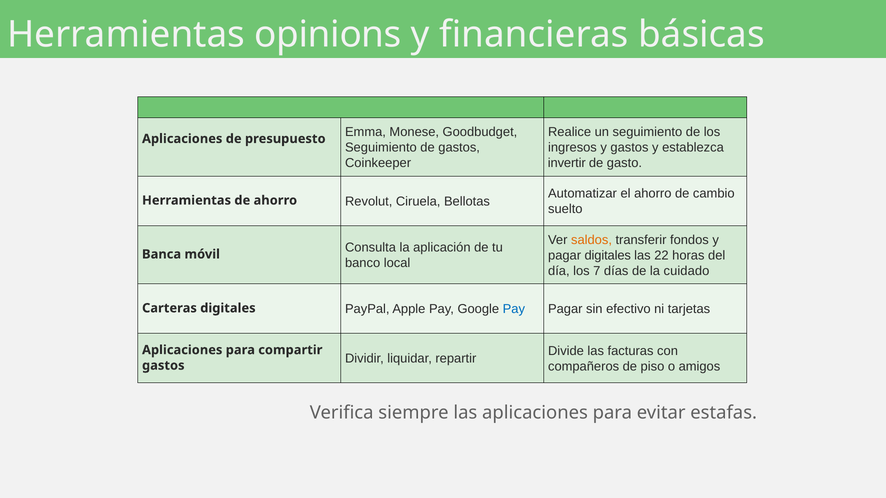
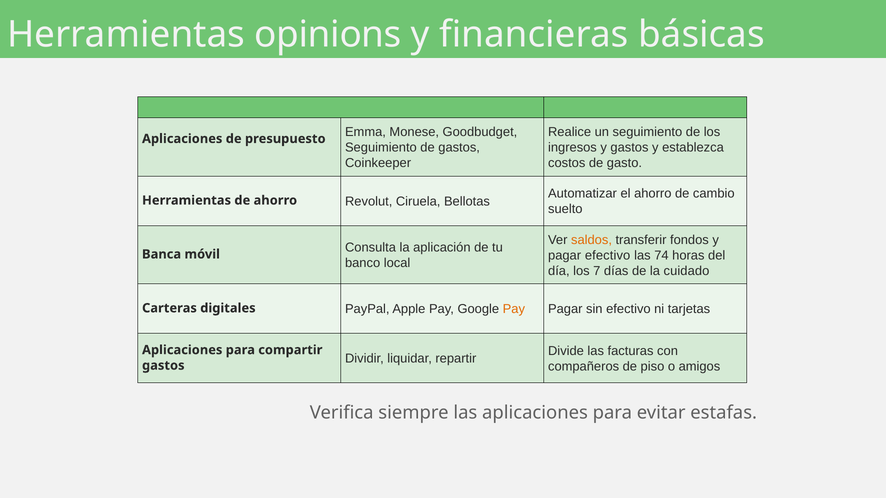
invertir: invertir -> costos (567, 163)
pagar digitales: digitales -> efectivo (608, 255)
22: 22 -> 74 (661, 255)
Pay colour: blue -> orange (514, 309)
